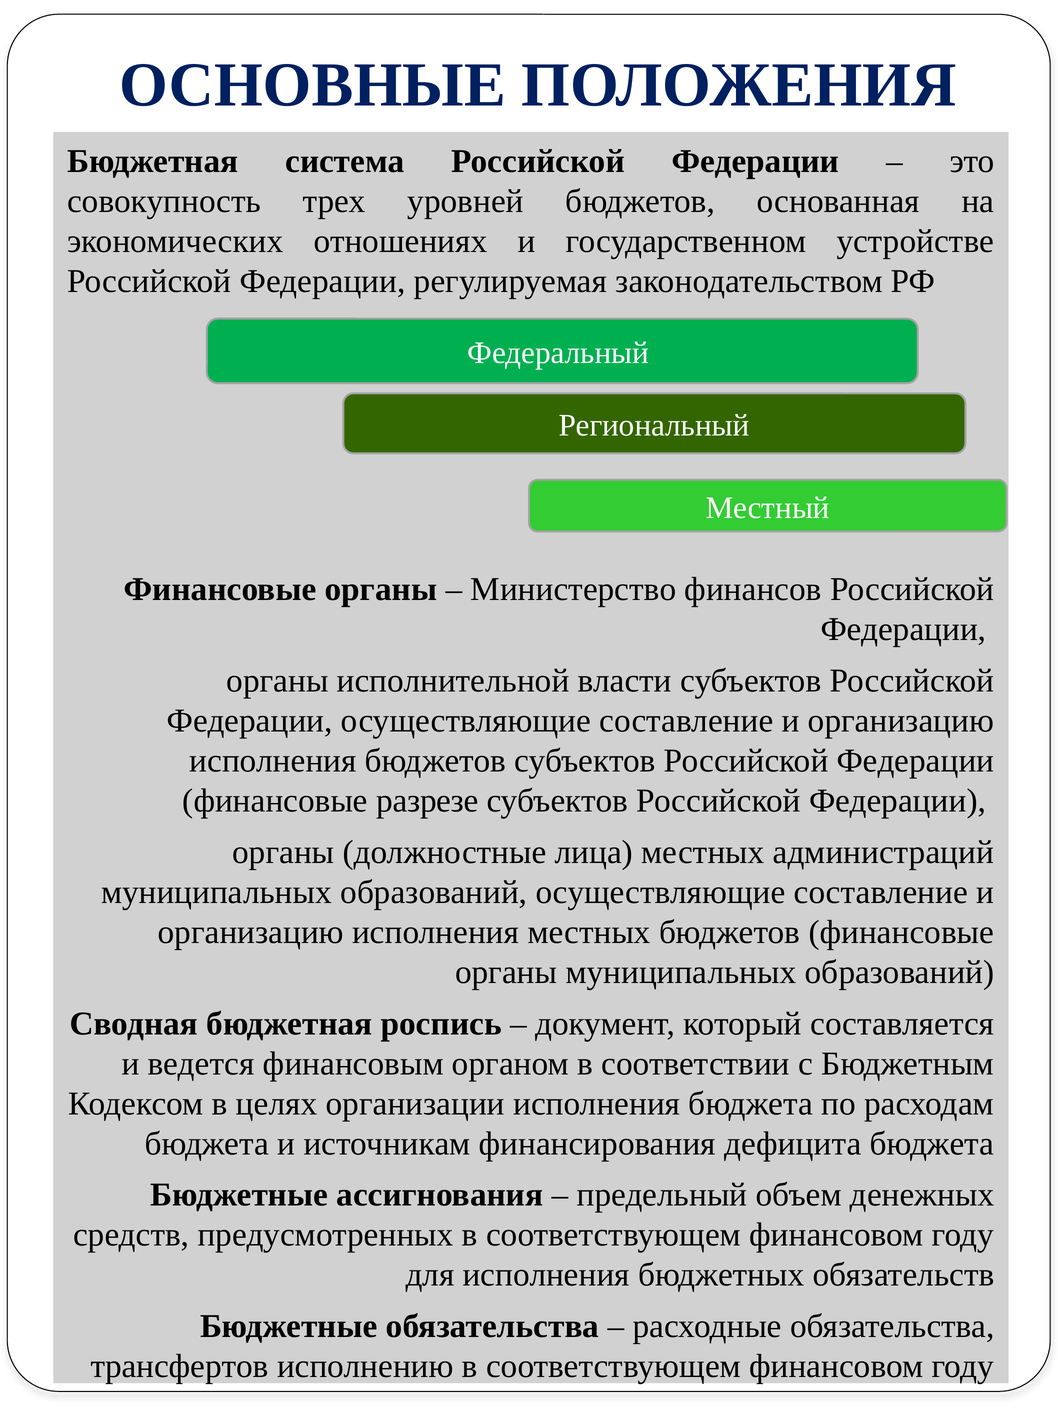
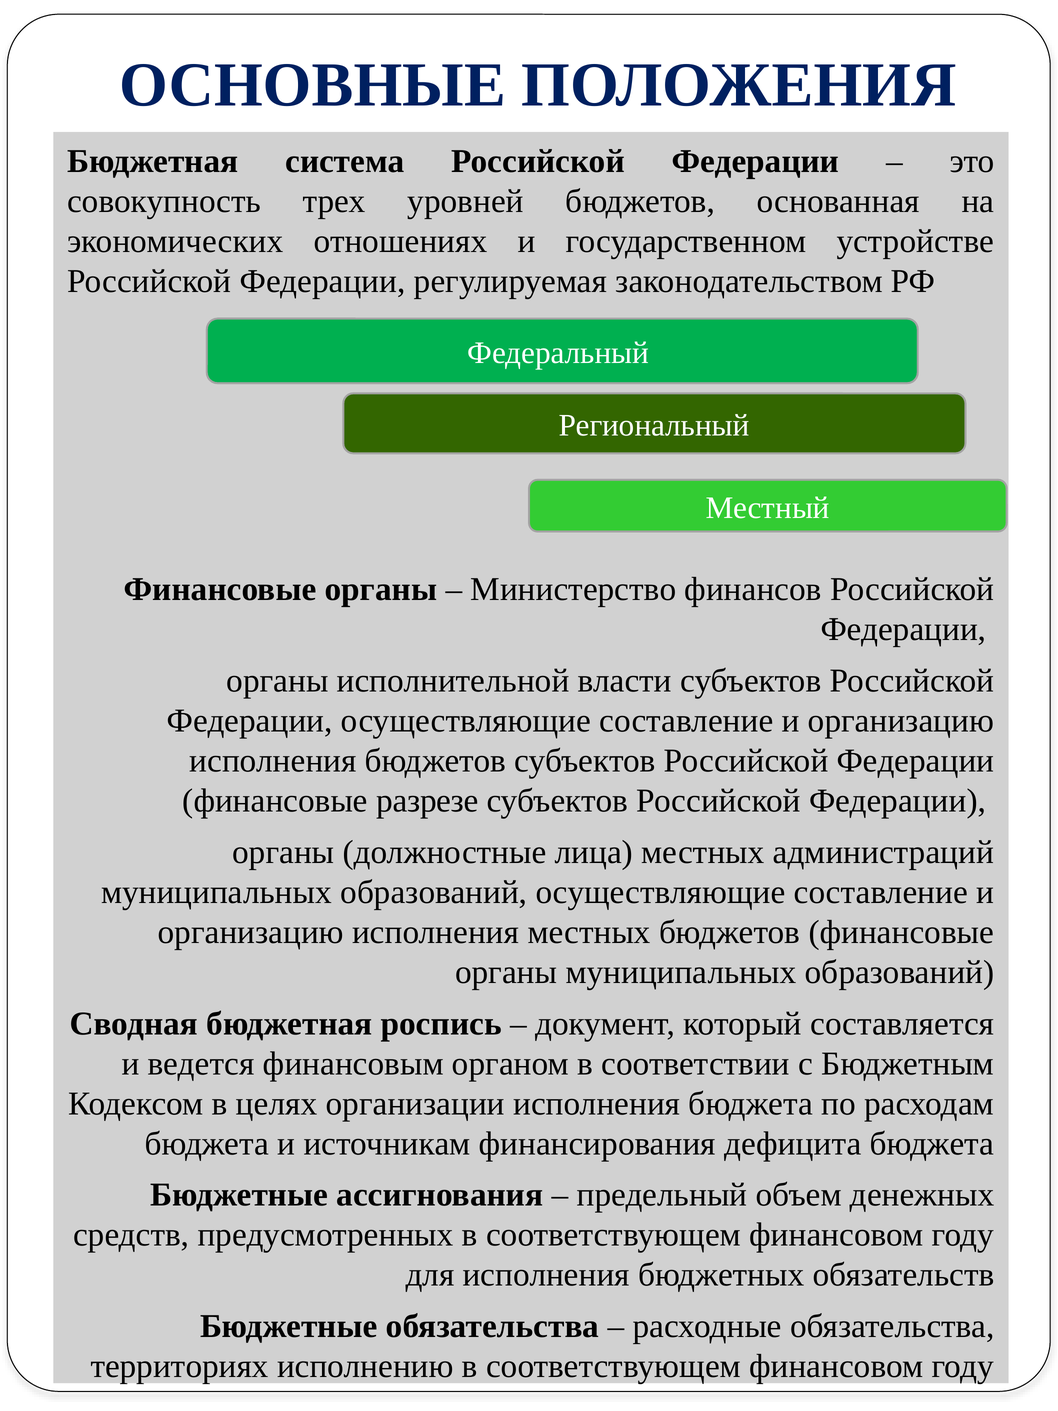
трансфертов: трансфертов -> территориях (180, 1366)
